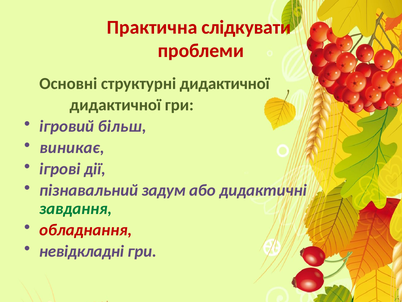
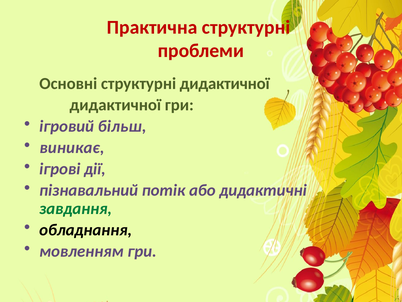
Практична слідкувати: слідкувати -> структурні (246, 27)
задум: задум -> потік (164, 190)
обладнання colour: red -> black (86, 229)
невідкладні: невідкладні -> мовленням (81, 251)
